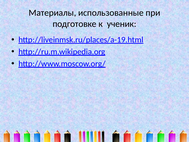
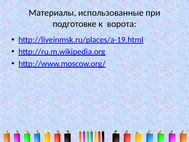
ученик: ученик -> ворота (122, 24)
